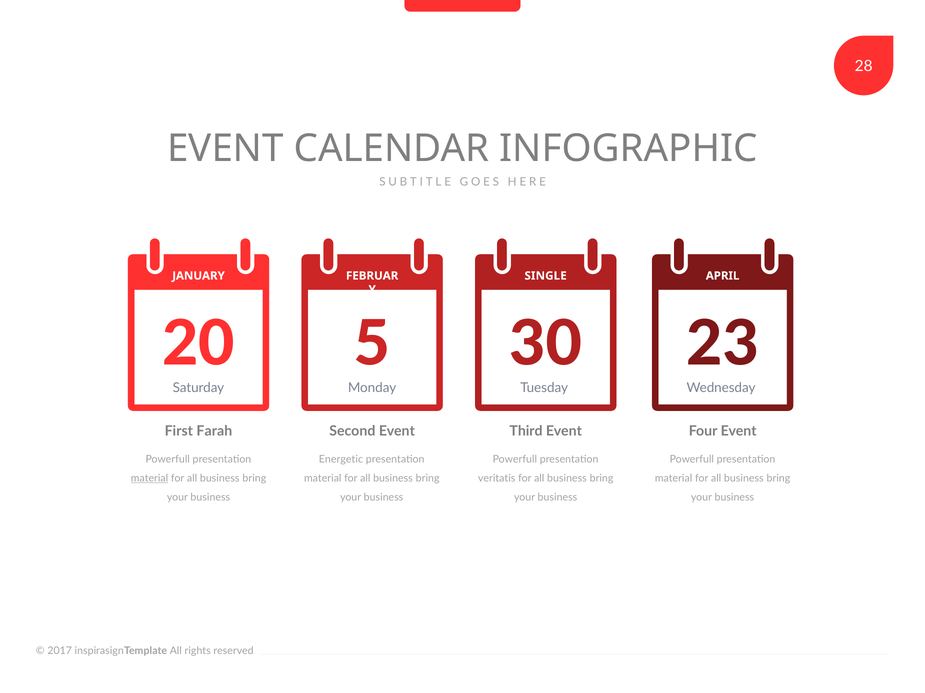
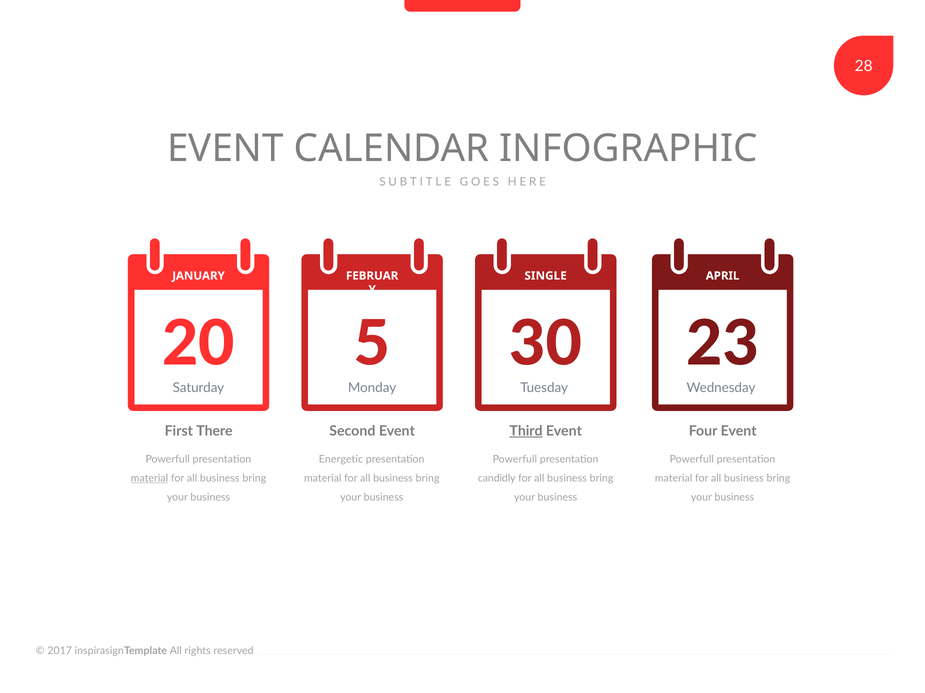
Farah: Farah -> There (214, 432)
Third underline: none -> present (526, 432)
veritatis: veritatis -> candidly (497, 479)
